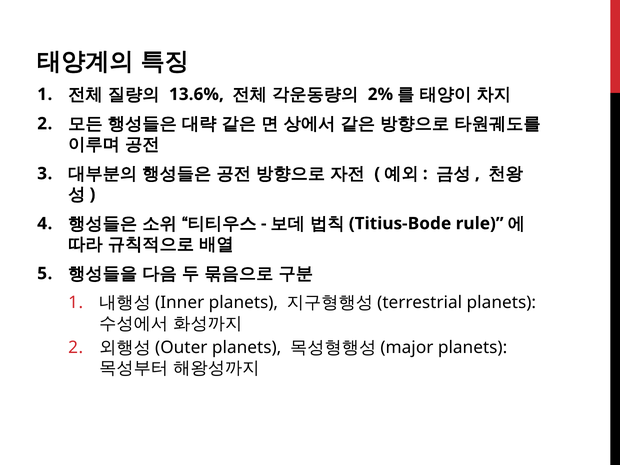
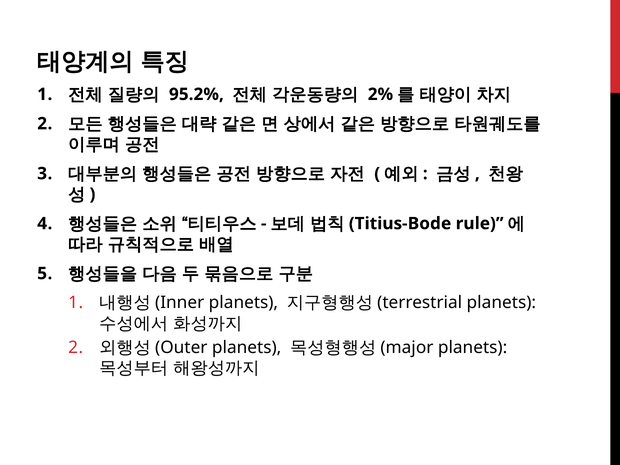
13.6%: 13.6% -> 95.2% (196, 94)
